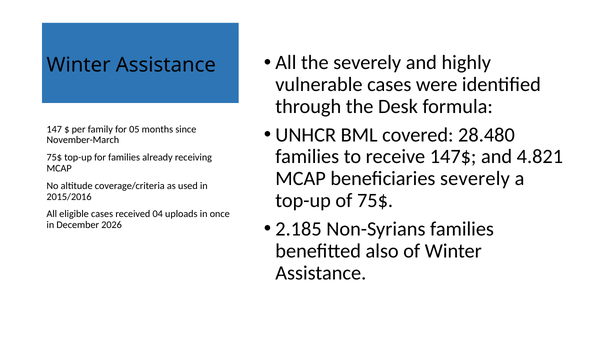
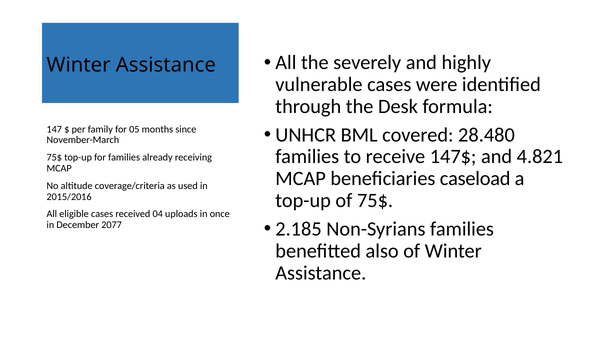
beneficiaries severely: severely -> caseload (475, 179)
2026: 2026 -> 2077 (112, 225)
